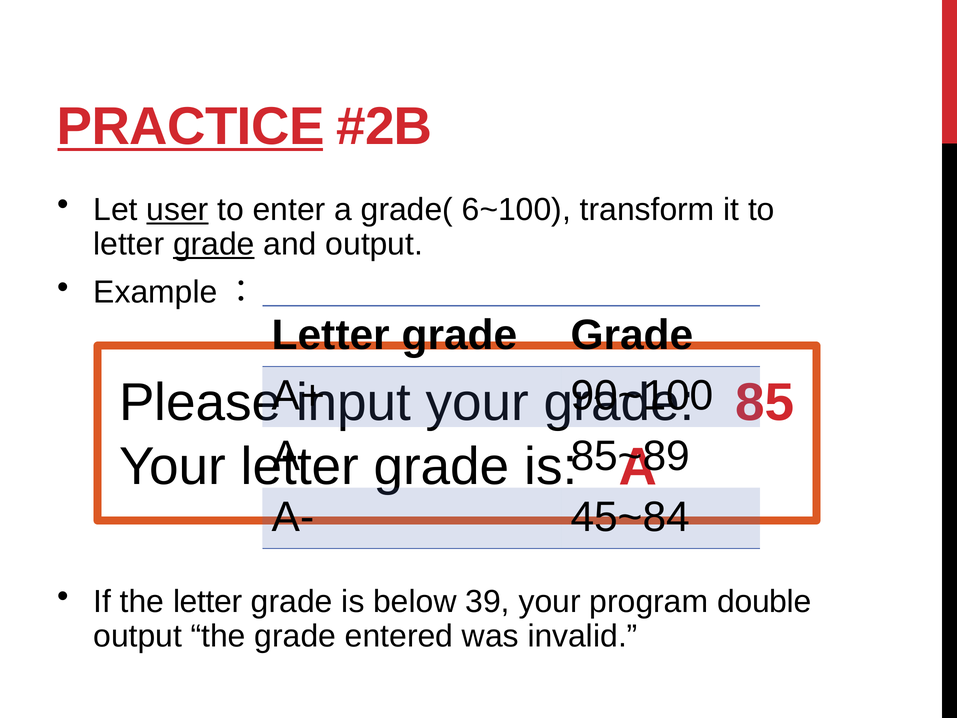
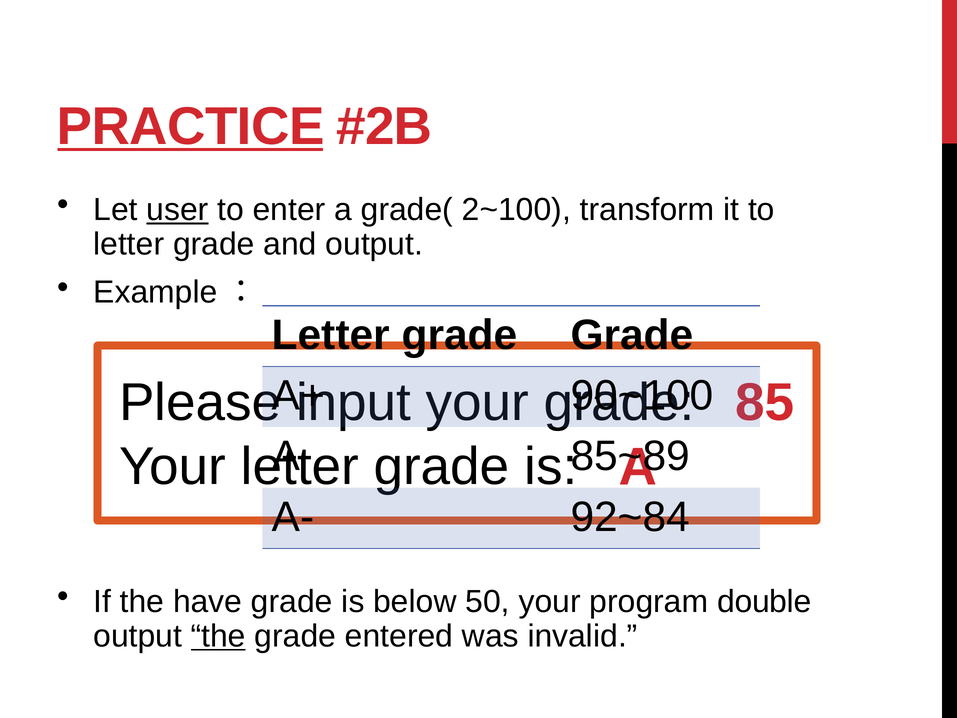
6~100: 6~100 -> 2~100 (516, 210)
grade underline: present -> none (214, 244)
45~84: 45~84 -> 92~84 (630, 517)
the letter: letter -> have (208, 601)
39: 39 -> 50 (488, 601)
the underline: none -> present (218, 636)
